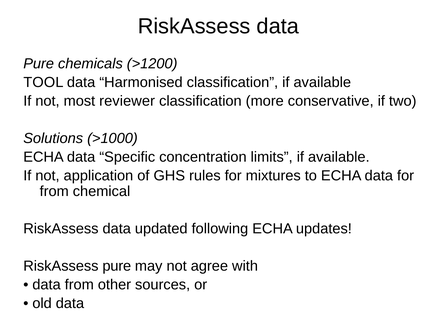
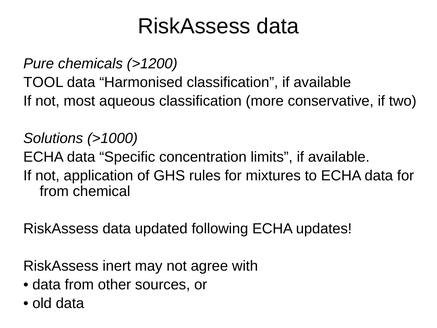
reviewer: reviewer -> aqueous (127, 101)
RiskAssess pure: pure -> inert (117, 266)
